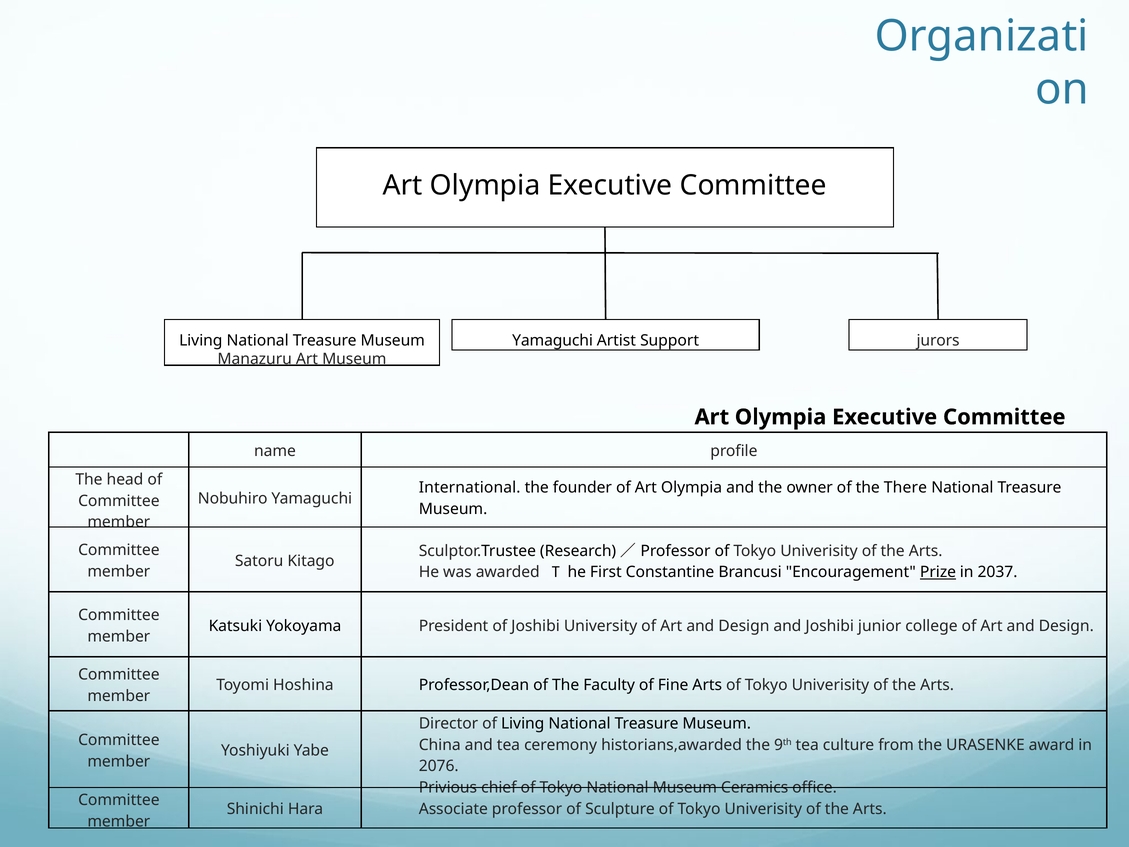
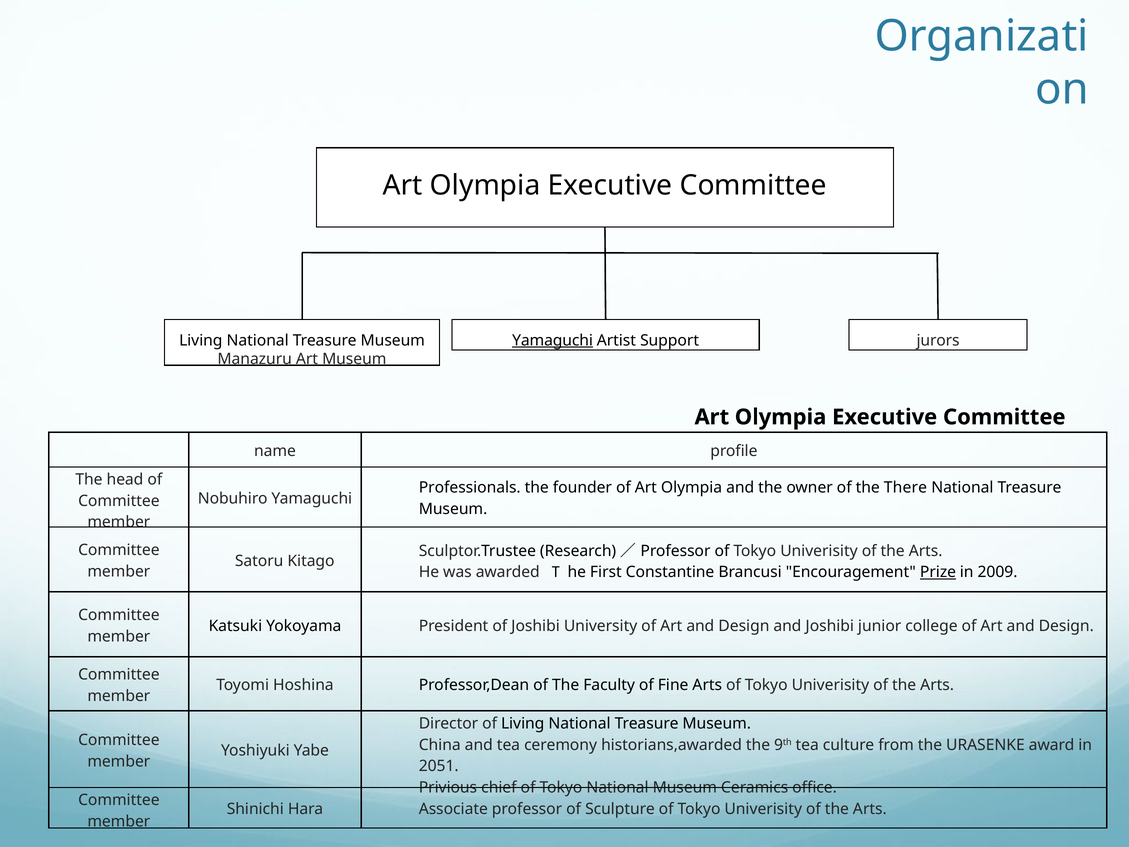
Yamaguchi underline: none -> present (553, 340)
International: International -> Professionals (470, 488)
2037: 2037 -> 2009 (998, 572)
2076: 2076 -> 2051 (439, 766)
